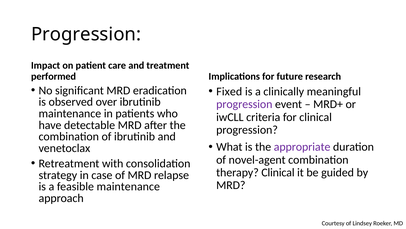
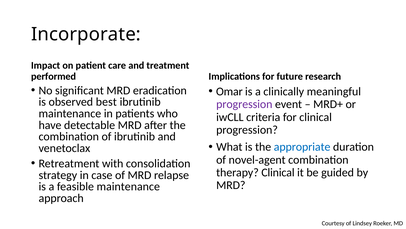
Progression: Progression -> Incorporate (86, 34)
Fixed: Fixed -> Omar (229, 91)
over: over -> best (106, 102)
appropriate colour: purple -> blue (302, 147)
